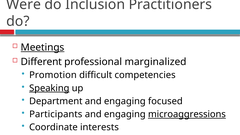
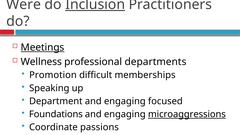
Inclusion underline: none -> present (95, 4)
Different: Different -> Wellness (41, 62)
marginalized: marginalized -> departments (156, 62)
competencies: competencies -> memberships (145, 75)
Speaking underline: present -> none (49, 88)
Participants: Participants -> Foundations (56, 114)
interests: interests -> passions (99, 127)
